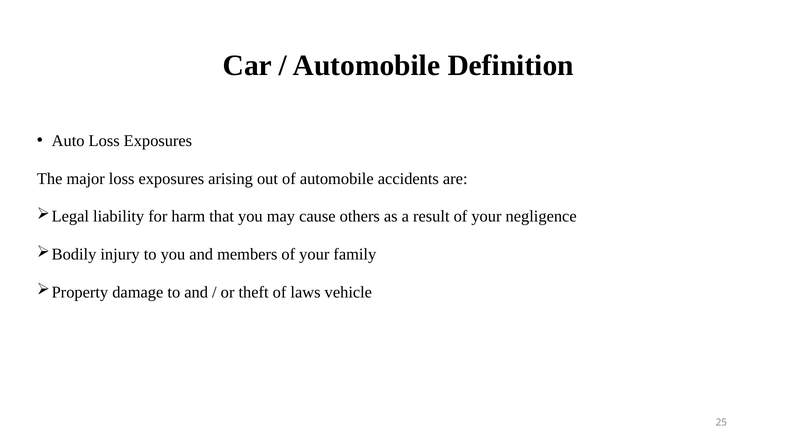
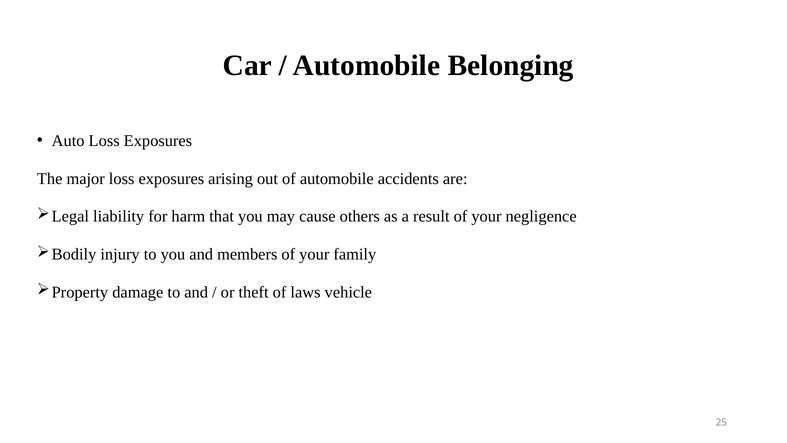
Definition: Definition -> Belonging (511, 66)
